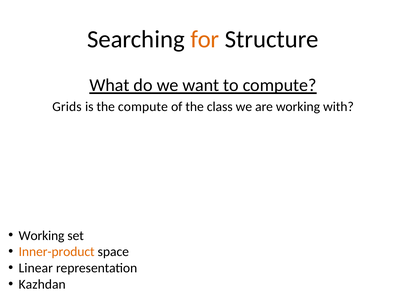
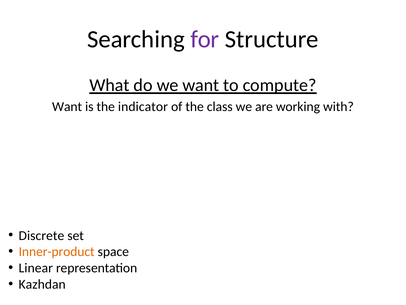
for colour: orange -> purple (205, 39)
Grids: Grids -> Want (67, 107)
the compute: compute -> indicator (143, 107)
Working: Working -> Discrete (41, 235)
